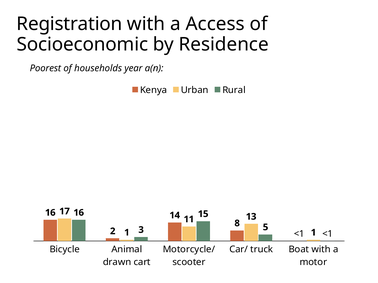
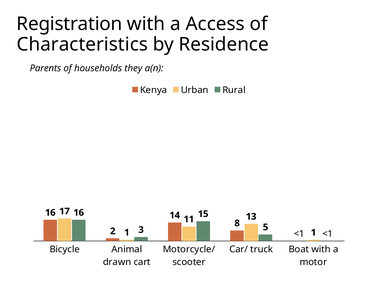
Socioeconomic: Socioeconomic -> Characteristics (82, 44)
Poorest: Poorest -> Parents (45, 68)
year: year -> they (133, 68)
